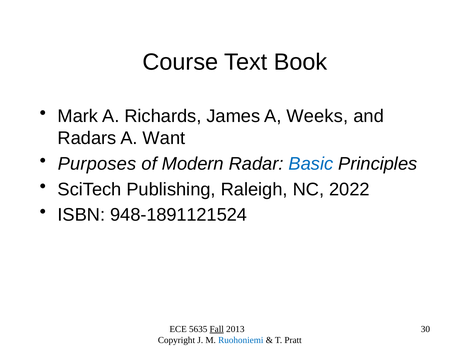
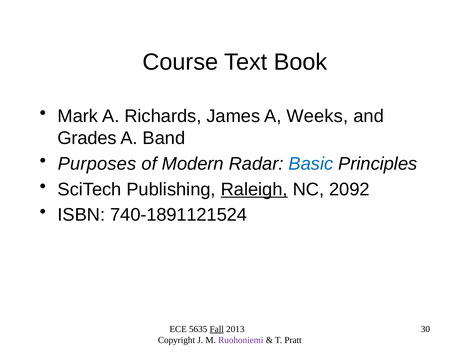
Radars: Radars -> Grades (87, 138)
Want: Want -> Band (164, 138)
Raleigh underline: none -> present (254, 190)
2022: 2022 -> 2092 (349, 190)
948-1891121524: 948-1891121524 -> 740-1891121524 (179, 215)
Ruohoniemi colour: blue -> purple (241, 341)
